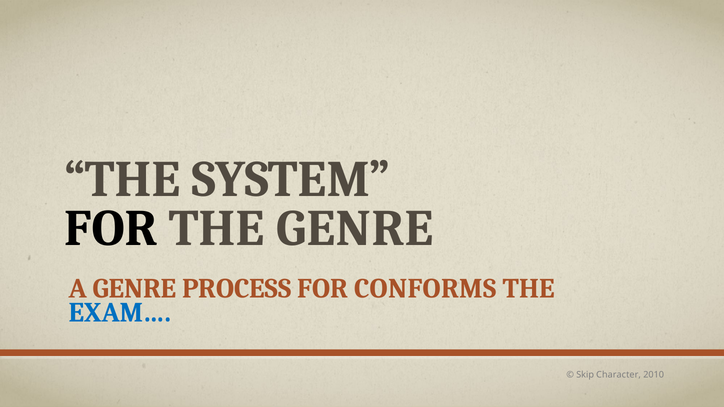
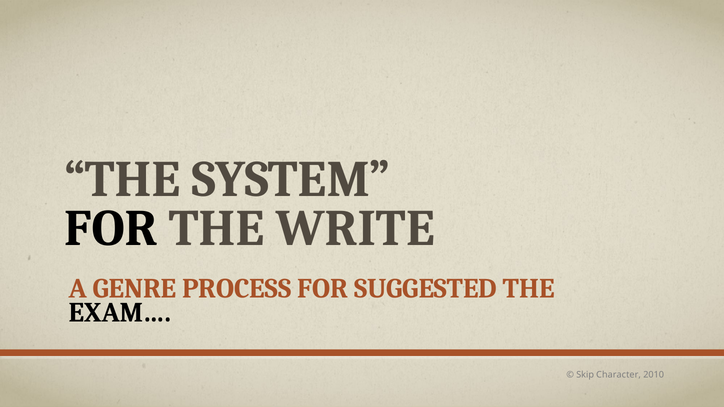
THE GENRE: GENRE -> WRITE (355, 228)
CONFORMS: CONFORMS -> SUGGESTED (426, 289)
EXAM… colour: blue -> black (120, 313)
